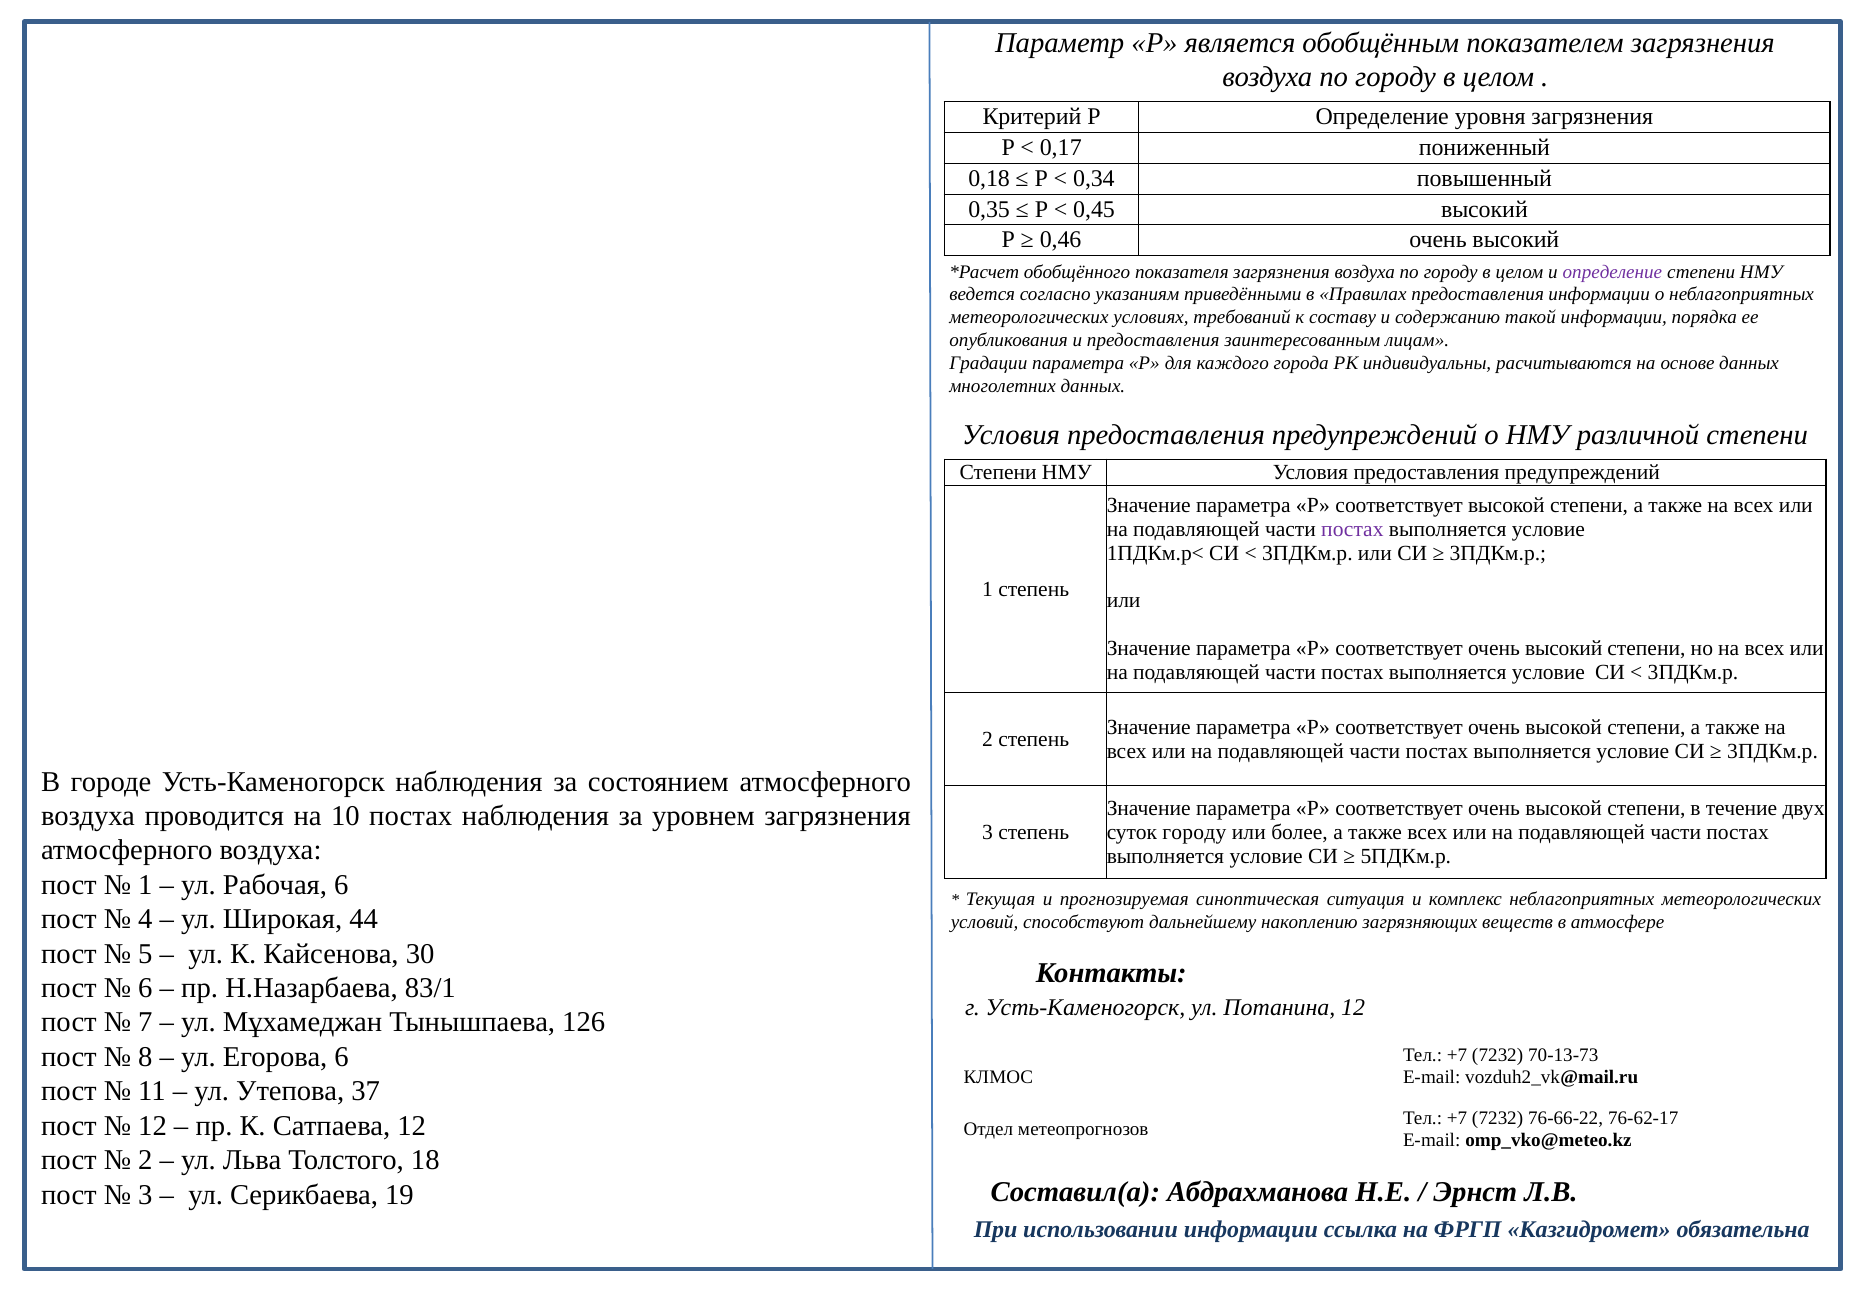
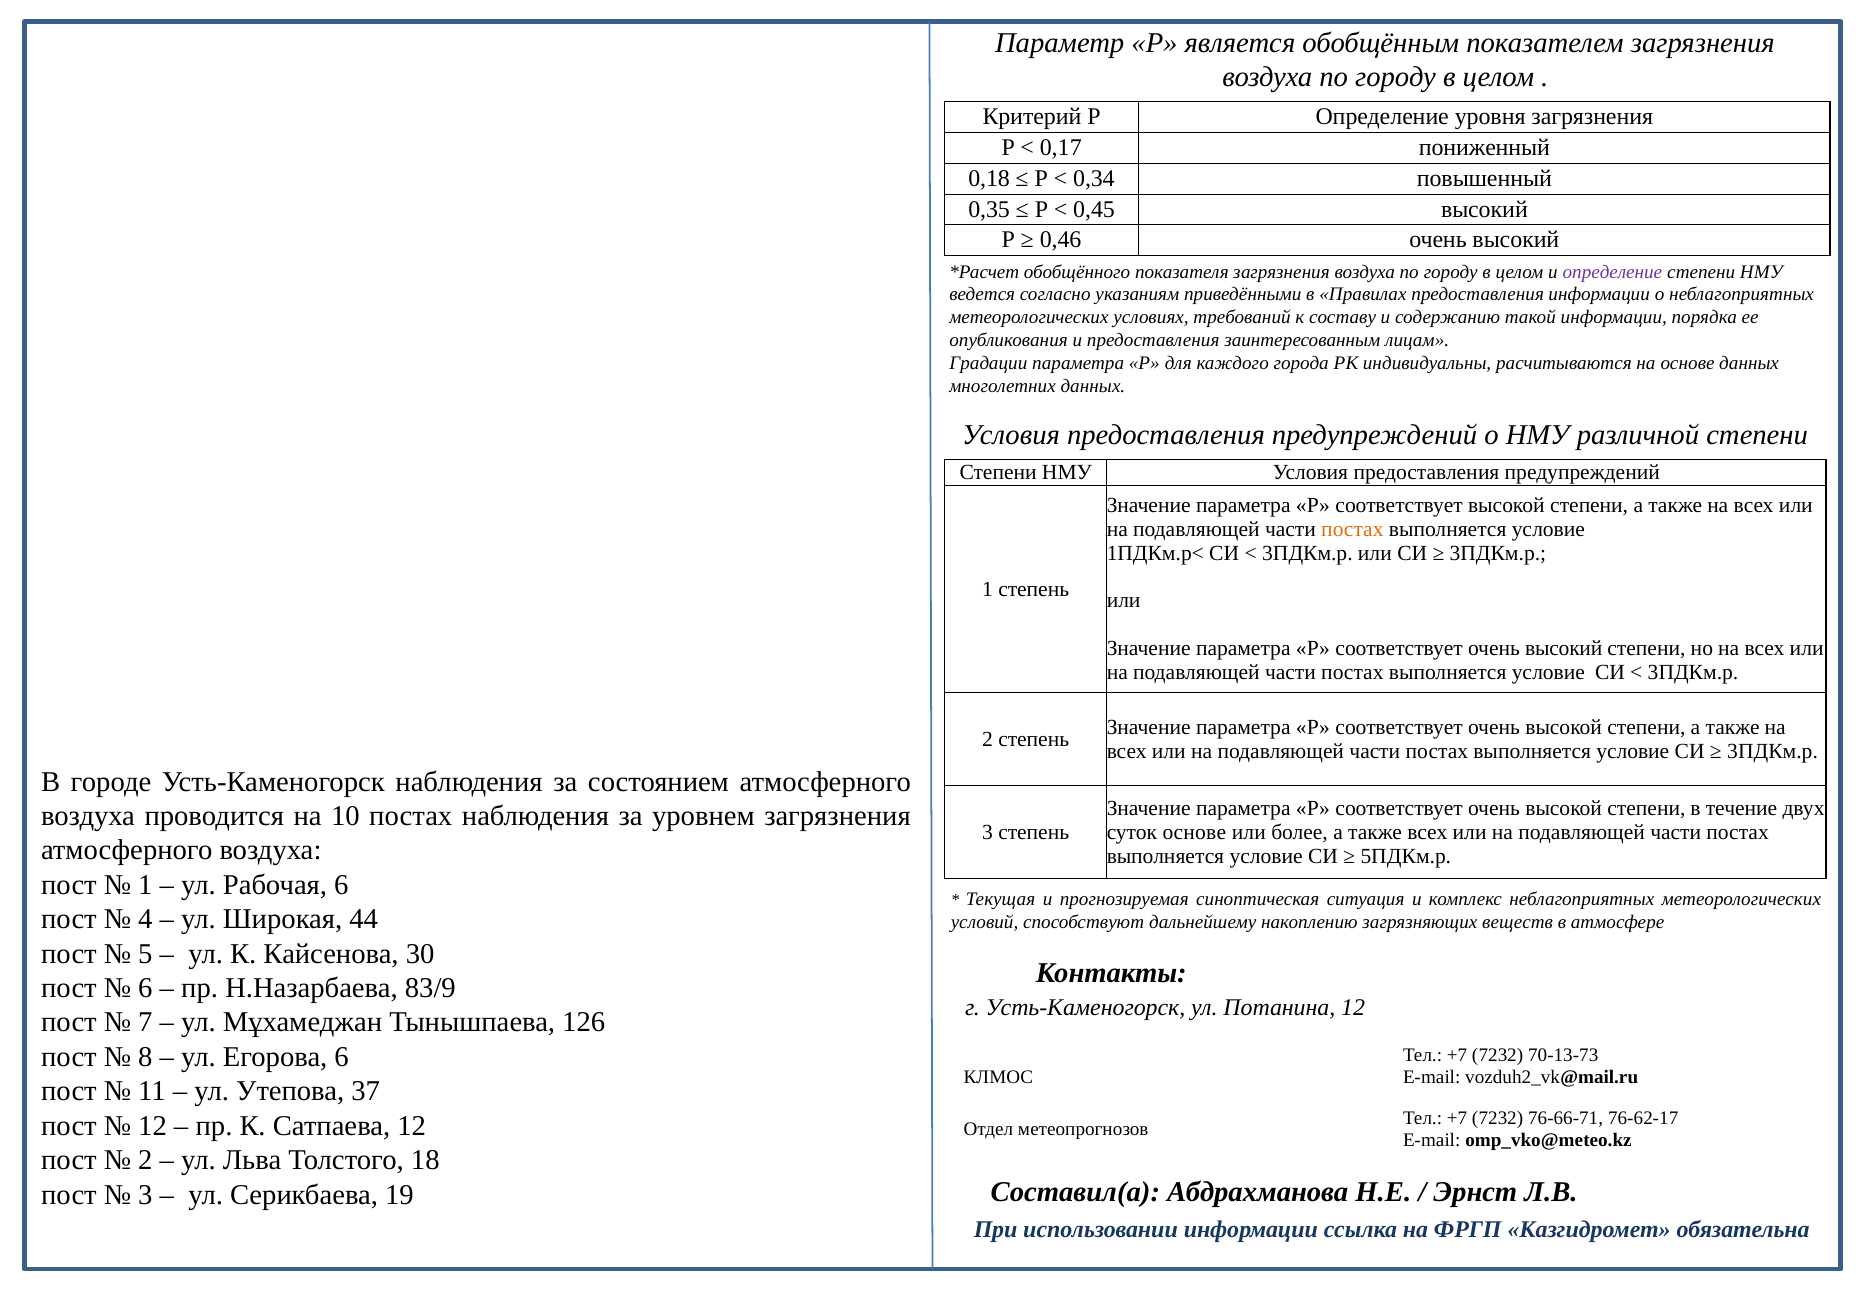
постах colour: purple -> orange (1352, 529)
суток городу: городу -> основе (1194, 833)
83/1: 83/1 -> 83/9 (430, 988)
76-66-22: 76-66-22 -> 76-66-71 (1566, 1119)
